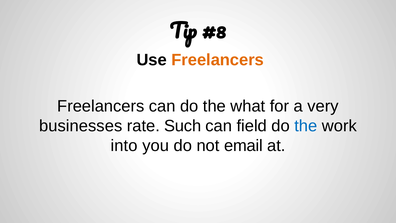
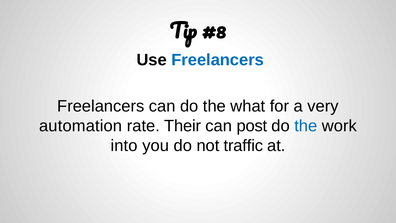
Freelancers colour: orange -> blue (218, 60)
businesses: businesses -> automation (81, 126)
Such: Such -> Their (183, 126)
field: field -> post (252, 126)
email: email -> traffic (243, 146)
